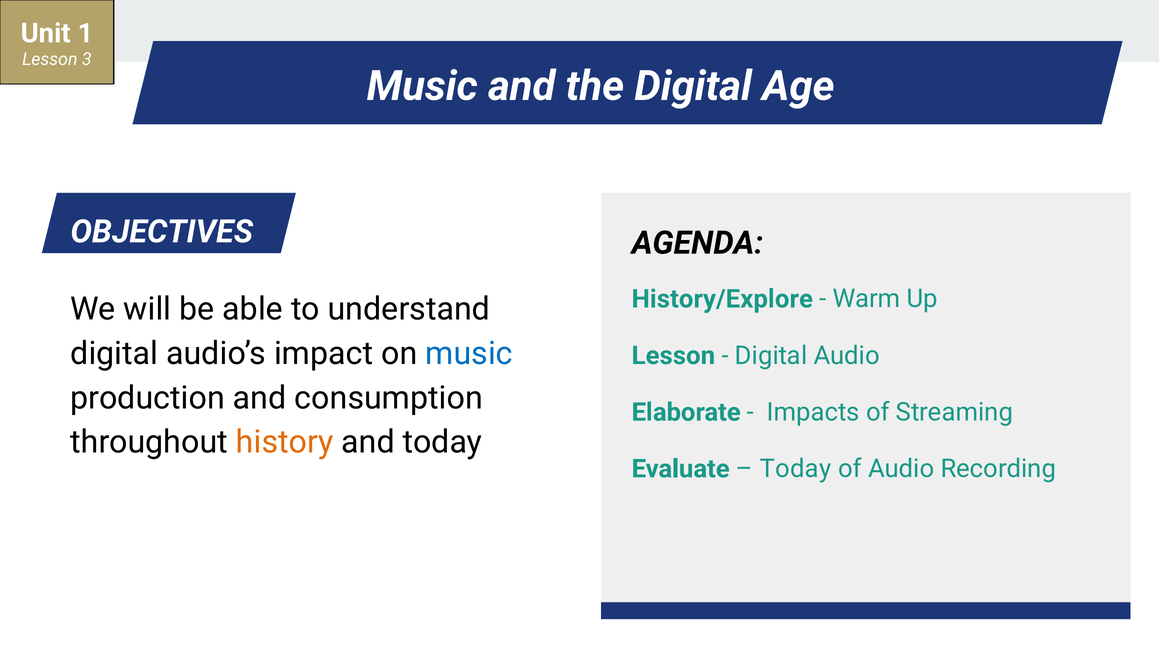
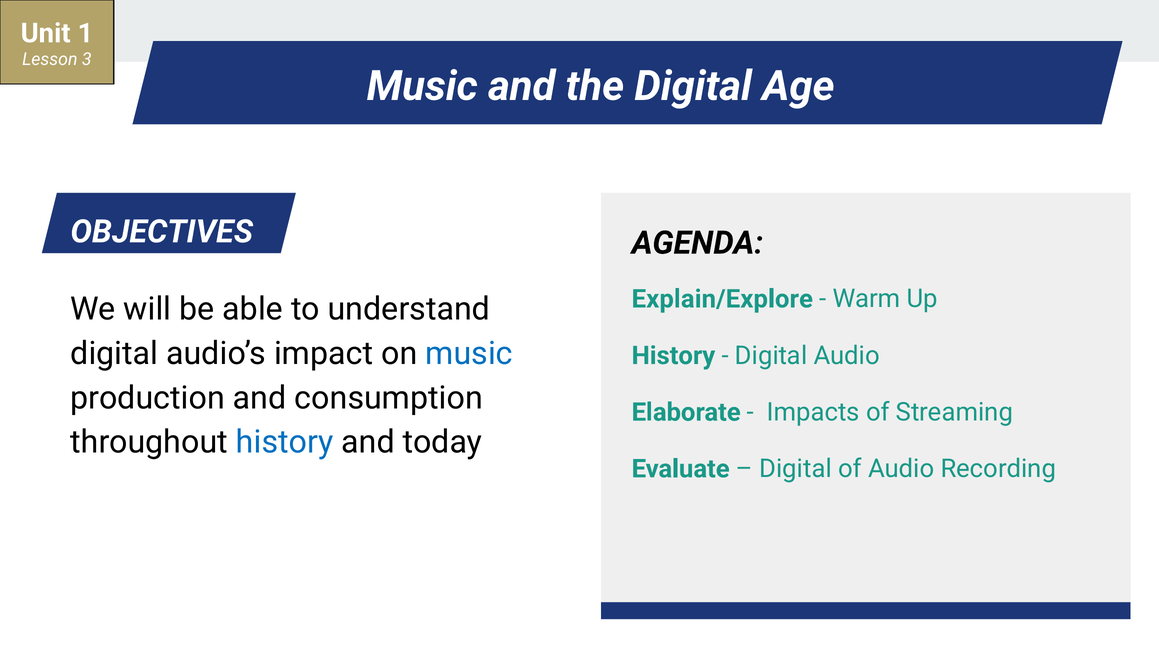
History/Explore: History/Explore -> Explain/Explore (722, 299)
Lesson: Lesson -> History (673, 356)
history colour: orange -> blue (285, 442)
Today: Today -> Digital (796, 469)
